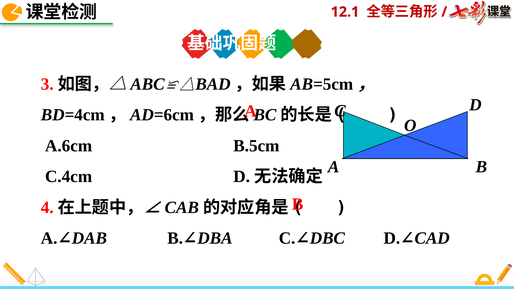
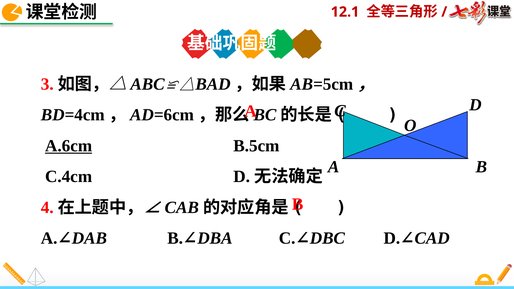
A.6cm underline: none -> present (69, 146)
